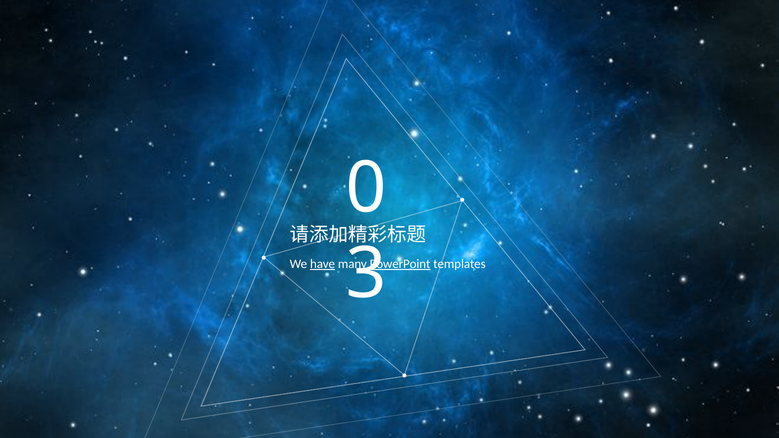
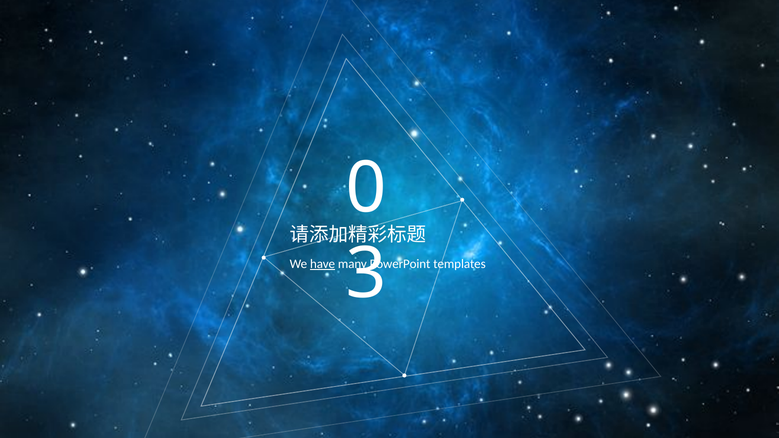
PowerPoint underline: present -> none (400, 264)
